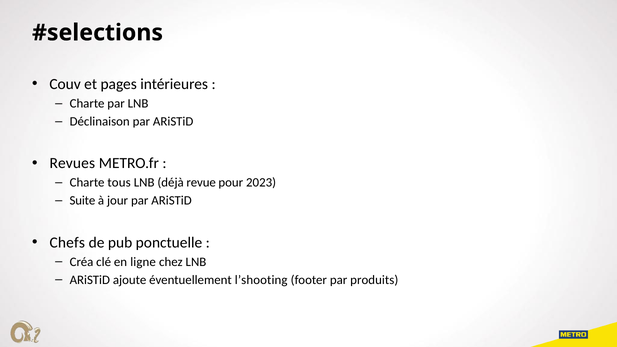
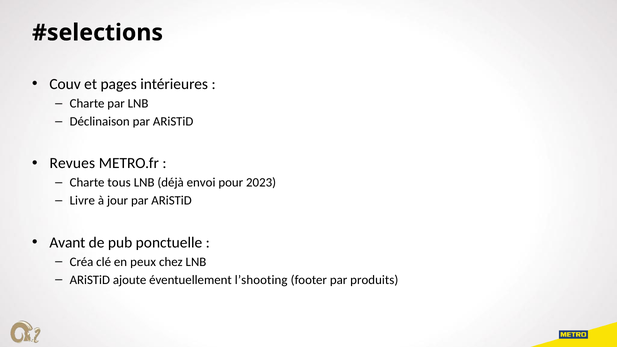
revue: revue -> envoi (201, 183)
Suite: Suite -> Livre (82, 201)
Chefs: Chefs -> Avant (67, 243)
ligne: ligne -> peux (143, 262)
